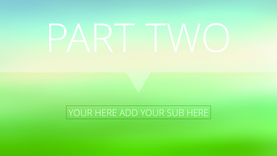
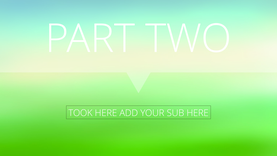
YOUR: YOUR -> TOOK (80, 113)
